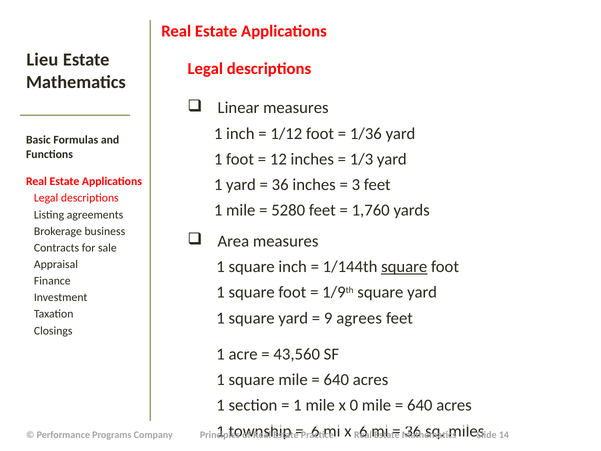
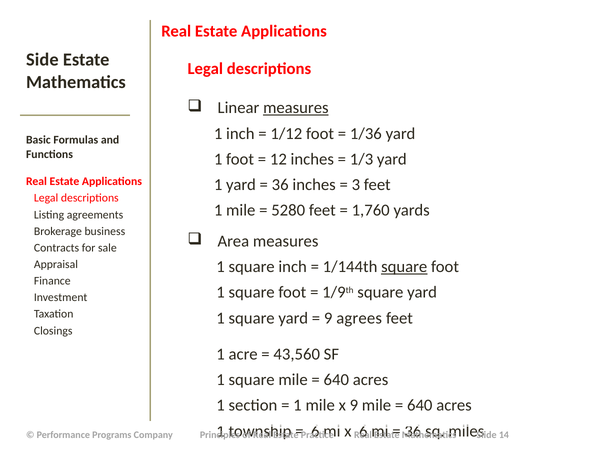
Lieu: Lieu -> Side (42, 60)
measures underline: none -> present (296, 108)
x 0: 0 -> 9 (354, 405)
